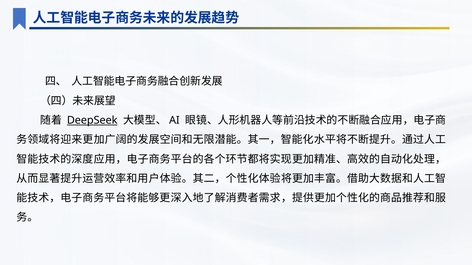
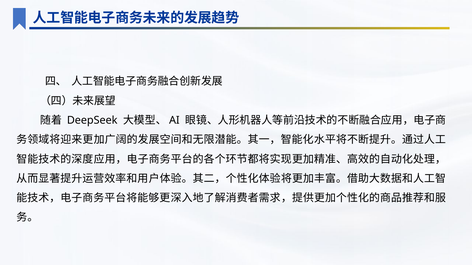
DeepSeek underline: present -> none (92, 120)
